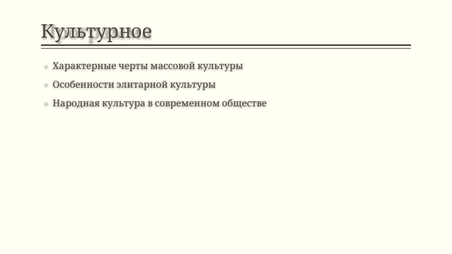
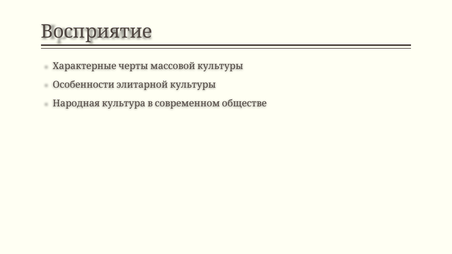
Культурное: Культурное -> Восприятие (97, 32)
